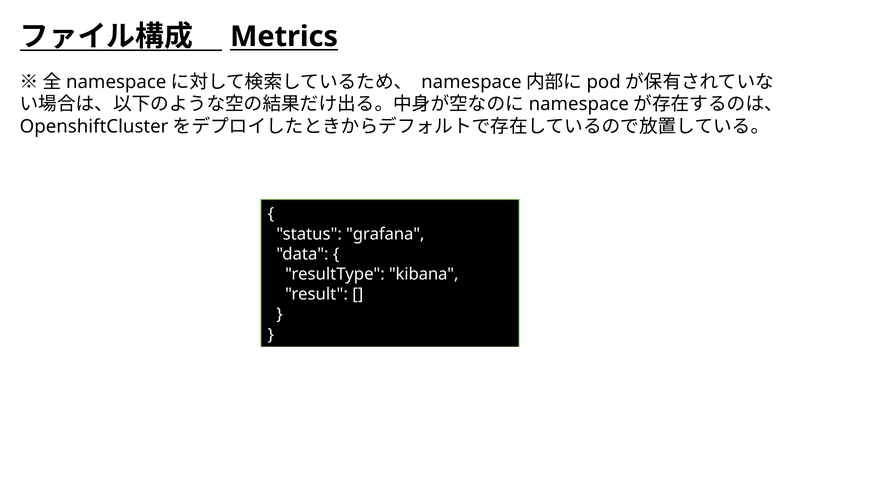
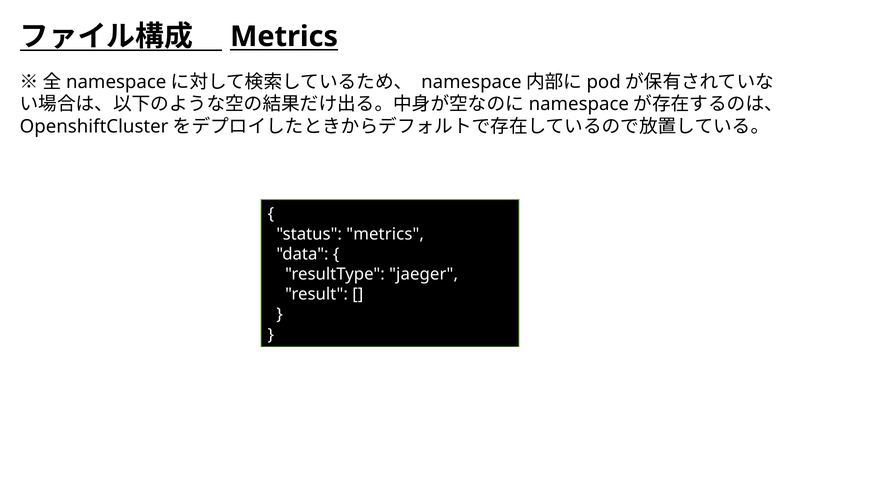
status grafana: grafana -> metrics (385, 234)
kibana: kibana -> jaeger (424, 274)
